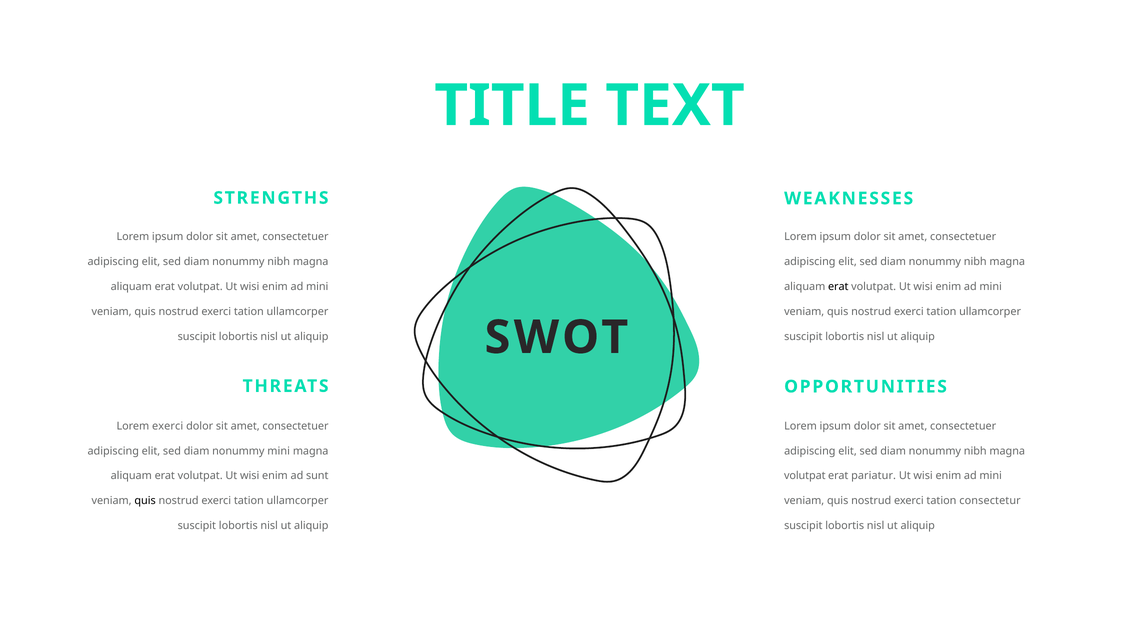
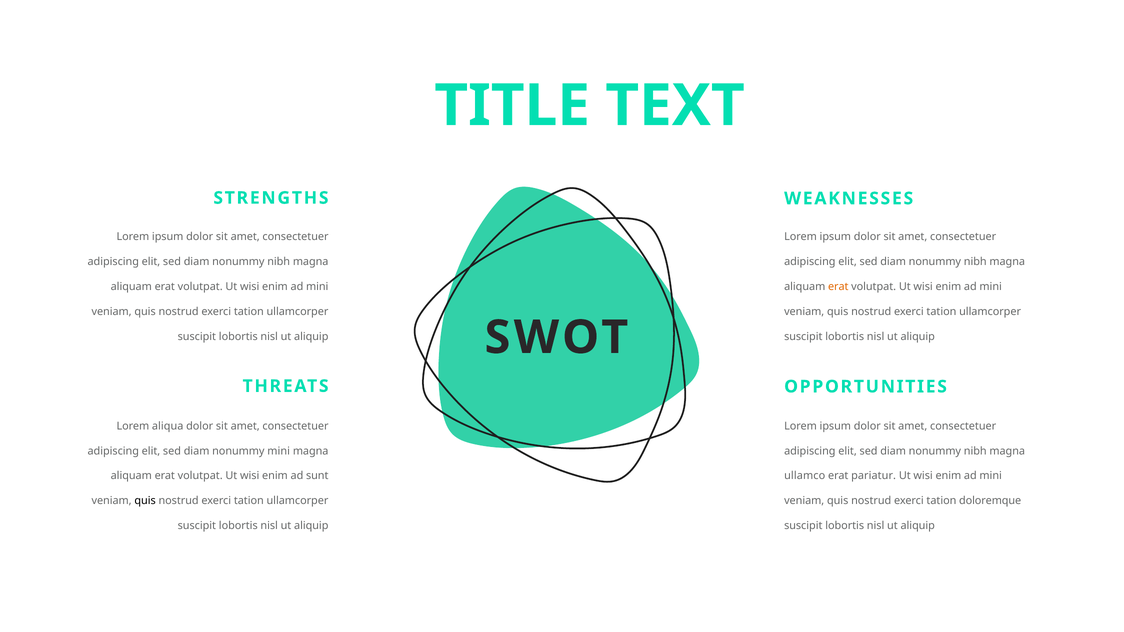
erat colour: black -> orange (838, 287)
Lorem exerci: exerci -> aliqua (168, 426)
volutpat: volutpat -> ullamco (805, 476)
consectetur: consectetur -> doloremque (990, 501)
